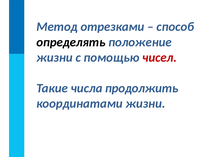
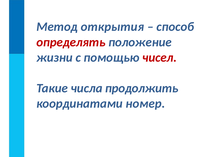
отрезками: отрезками -> открытия (112, 27)
определять colour: black -> red (71, 42)
координатами жизни: жизни -> номер (145, 103)
